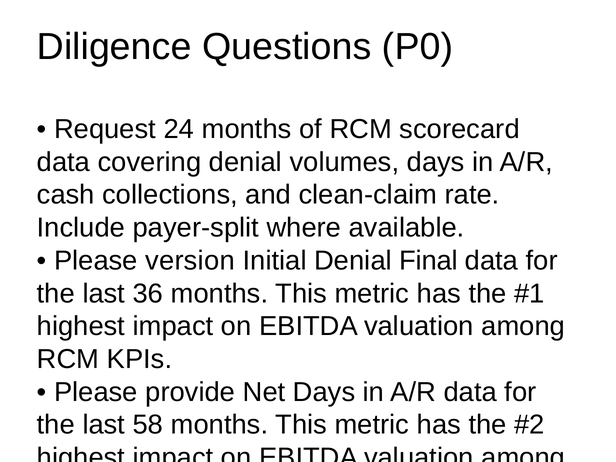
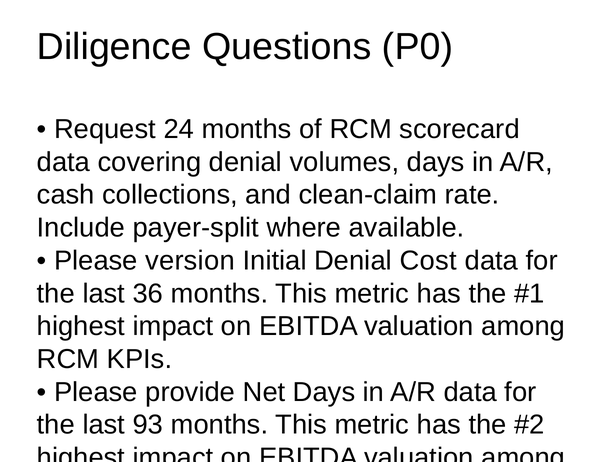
Denial Final: Final -> Cost (428, 261)
58: 58 -> 93 (148, 425)
